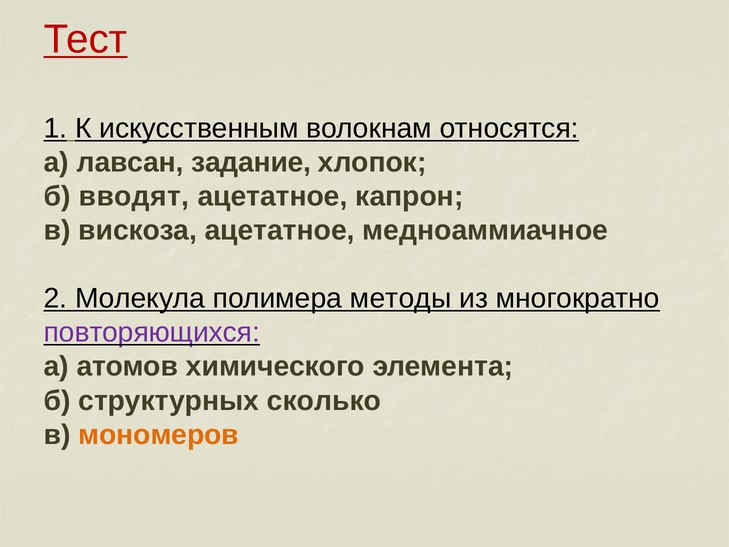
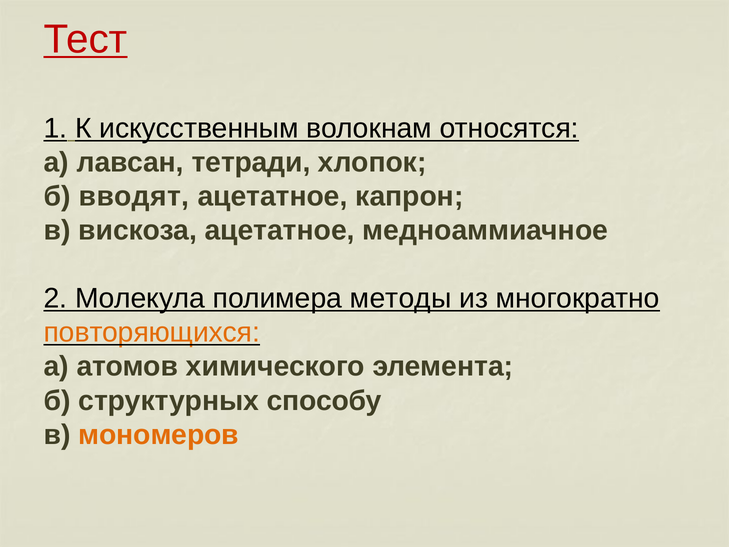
задание: задание -> тетради (251, 162)
повторяющихся colour: purple -> orange (152, 332)
сколько: сколько -> способу (324, 400)
